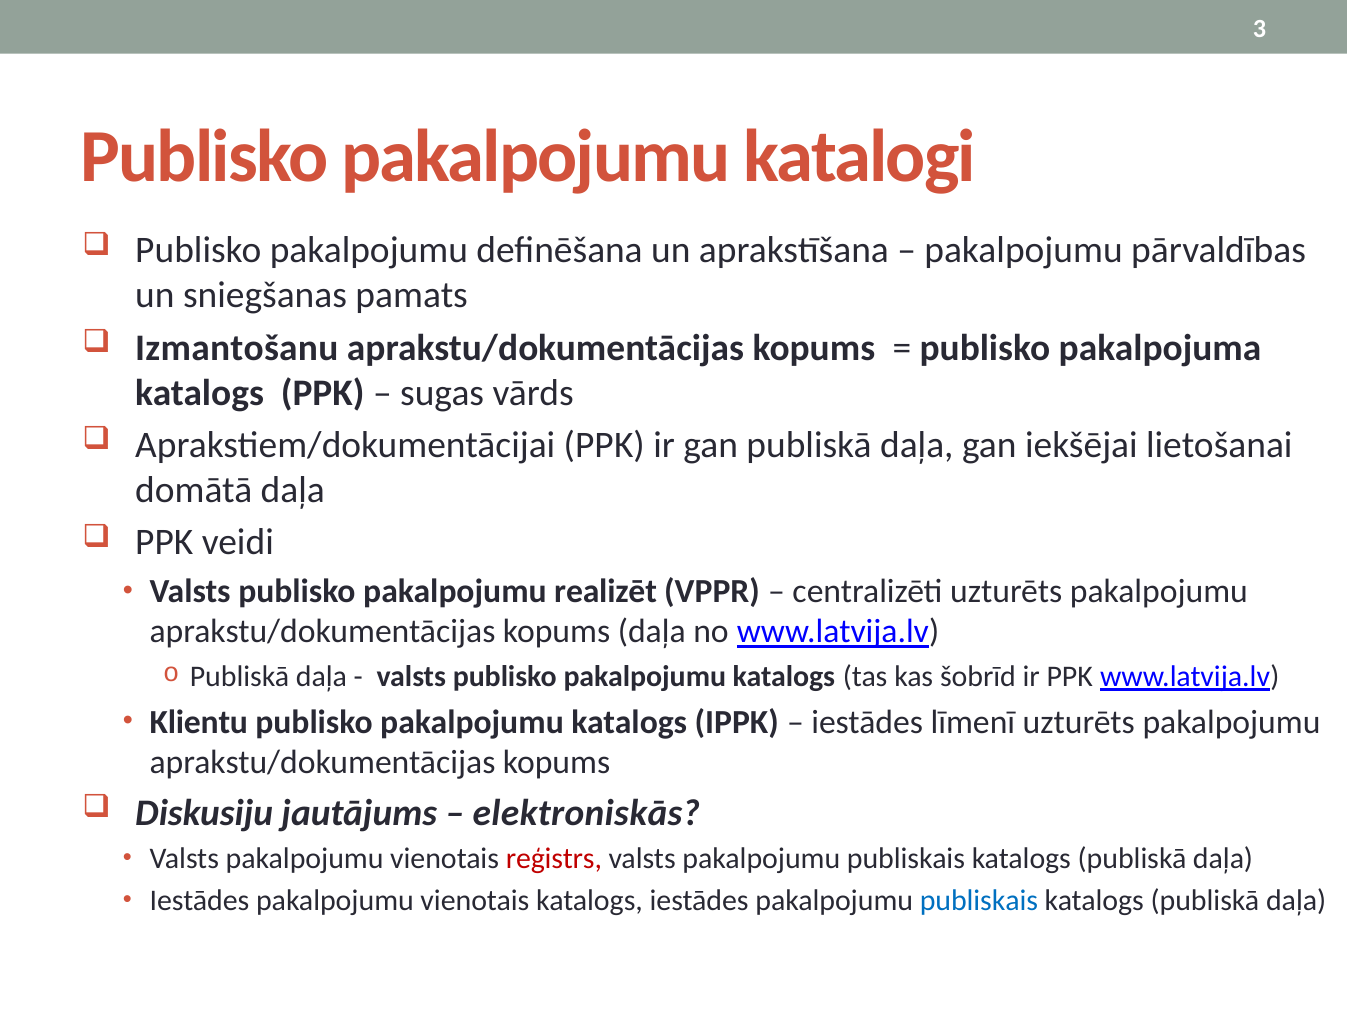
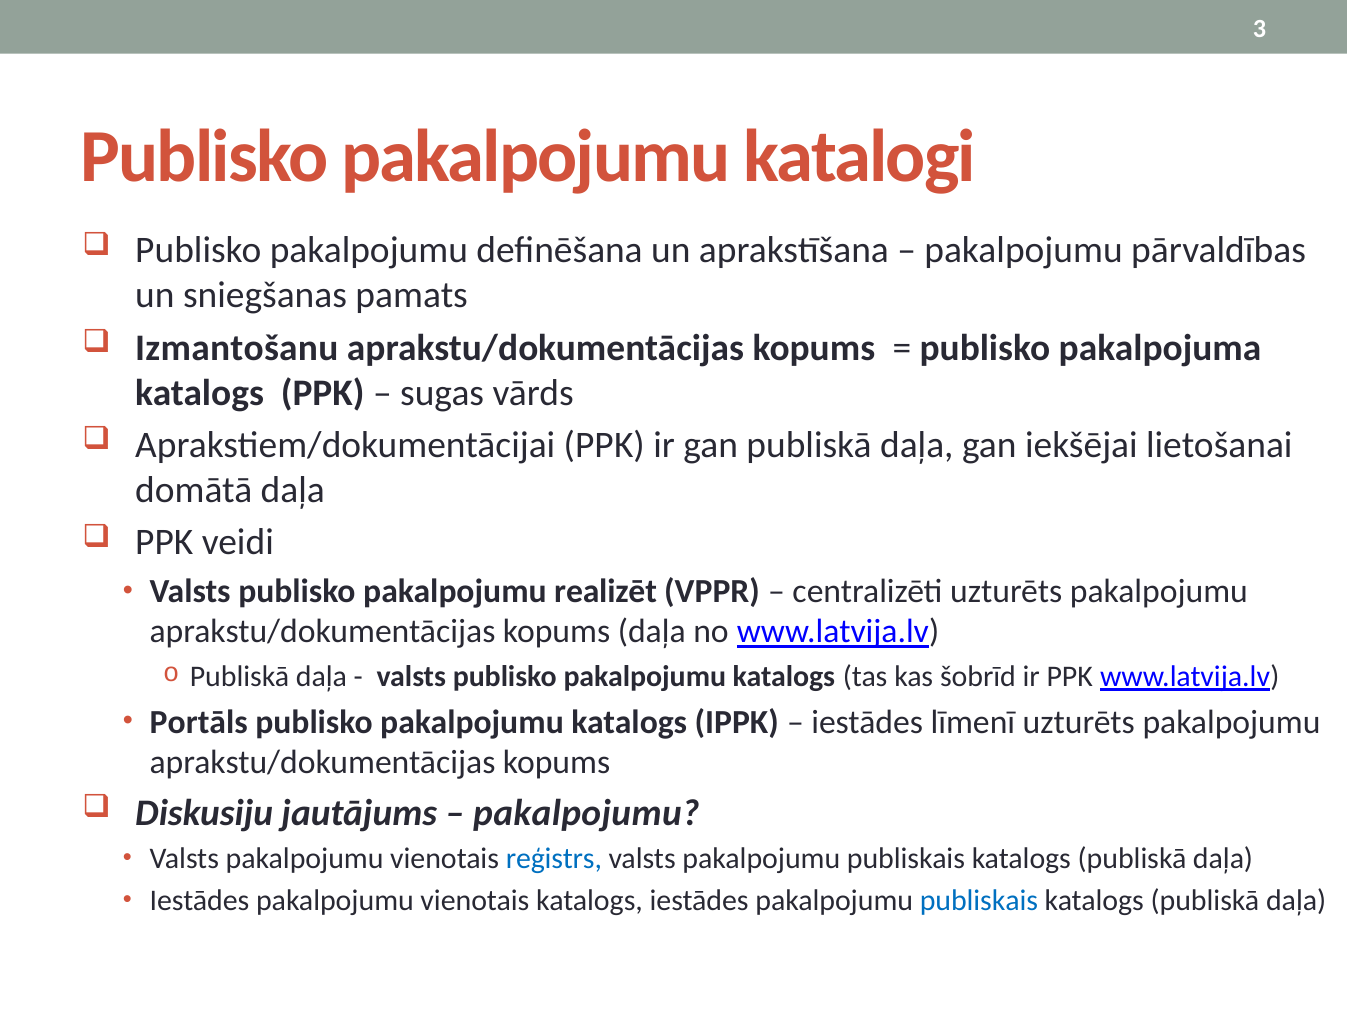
Klientu: Klientu -> Portāls (199, 722)
elektroniskās: elektroniskās -> pakalpojumu (586, 813)
reģistrs colour: red -> blue (554, 859)
